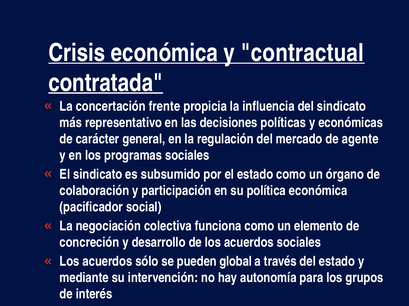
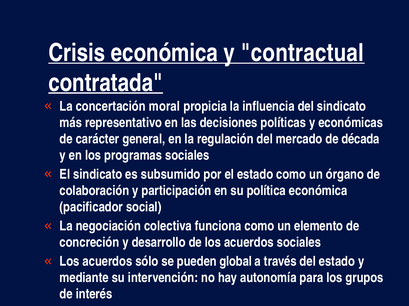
frente: frente -> moral (164, 107)
agente: agente -> década (360, 139)
